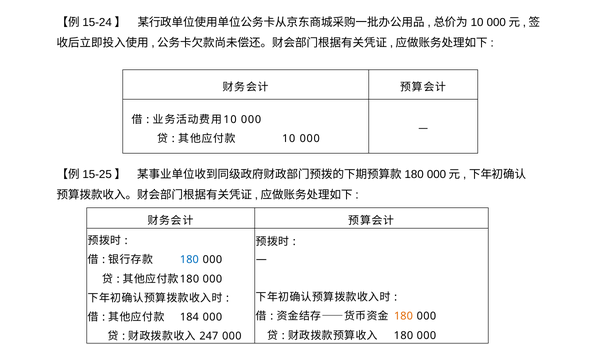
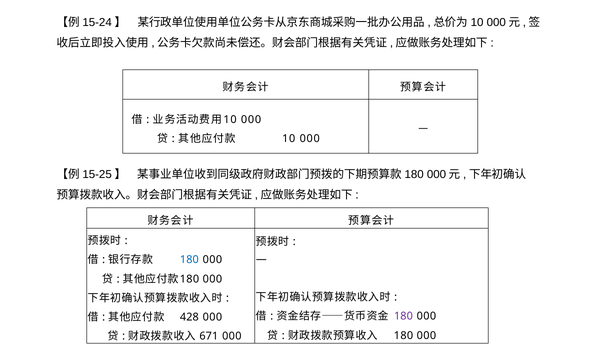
180 colour: orange -> purple (403, 316)
184: 184 -> 428 (189, 317)
247: 247 -> 671 (209, 336)
